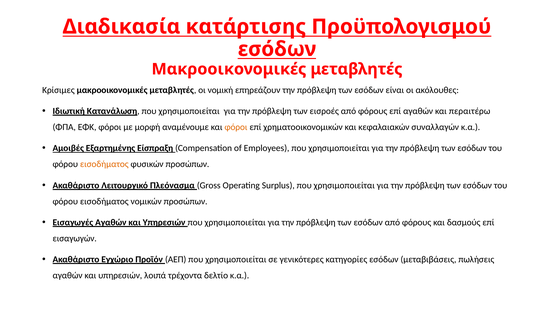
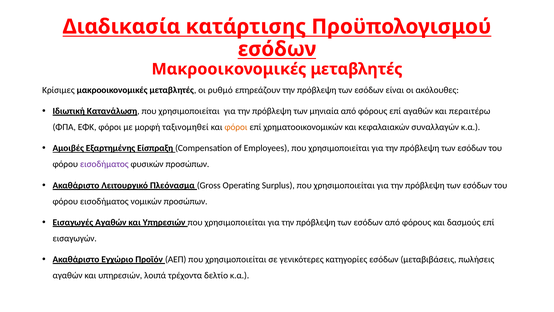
νομική: νομική -> ρυθμό (220, 90)
εισροές: εισροές -> μηνιαία (324, 111)
αναμένουμε: αναμένουμε -> ταξινομηθεί (185, 127)
εισοδήματος colour: orange -> purple (104, 164)
